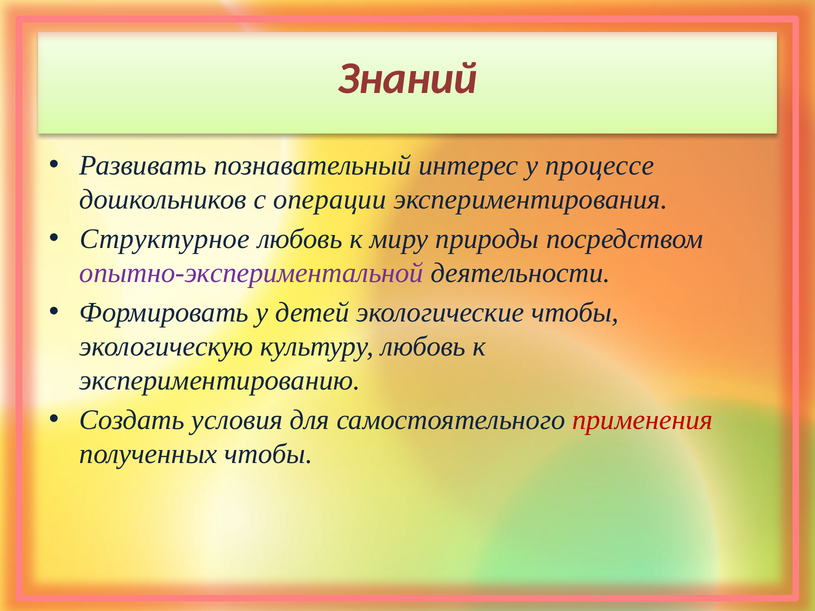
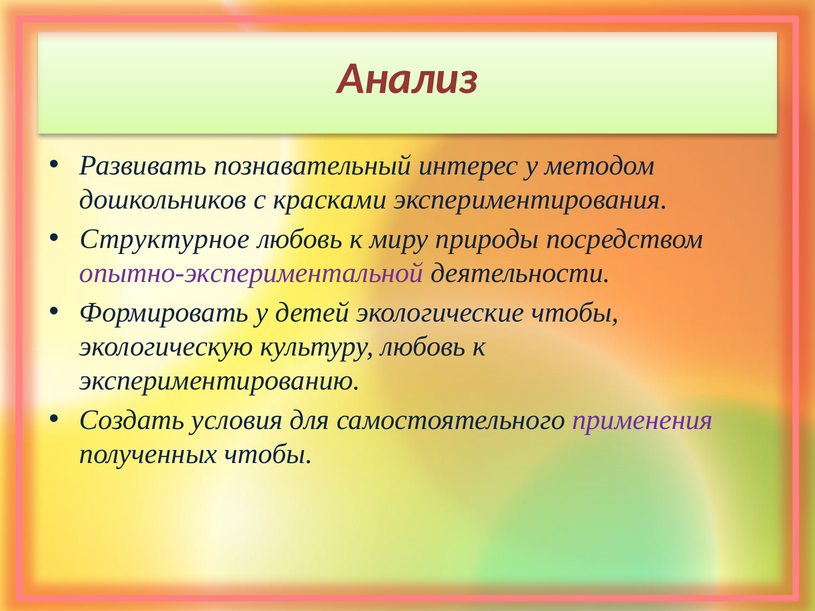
Знаний: Знаний -> Анализ (408, 79)
процессе: процессе -> методом (600, 166)
операции: операции -> красками (330, 200)
применения colour: red -> purple (643, 420)
